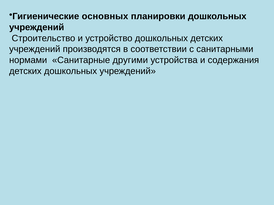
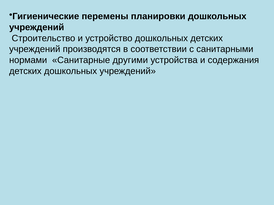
основных: основных -> перемены (105, 16)
